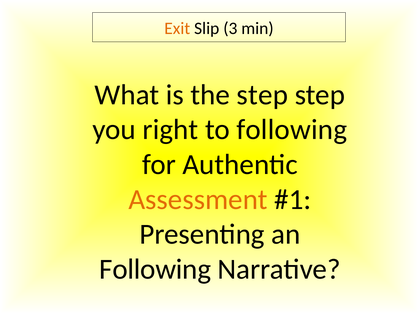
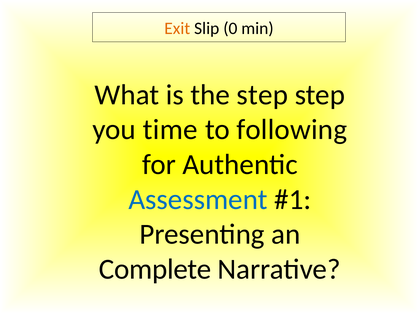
3: 3 -> 0 (230, 28)
right: right -> time (170, 130)
Assessment colour: orange -> blue (198, 200)
Following: Following -> Complete (155, 269)
